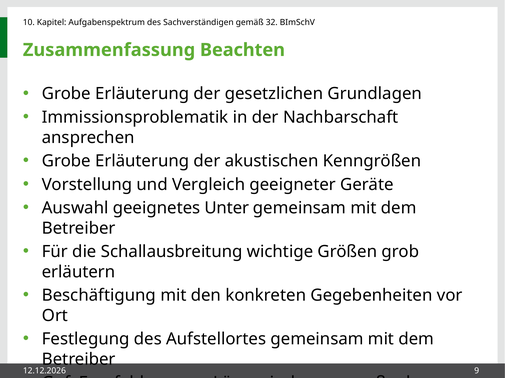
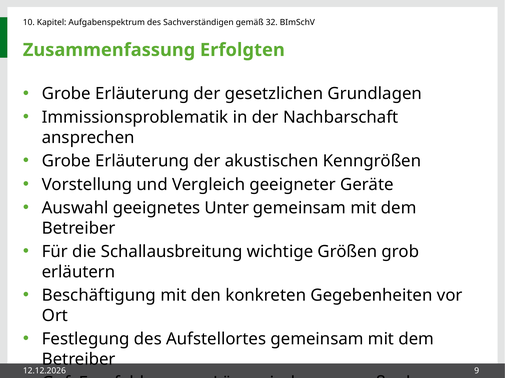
Beachten: Beachten -> Erfolgten (242, 50)
